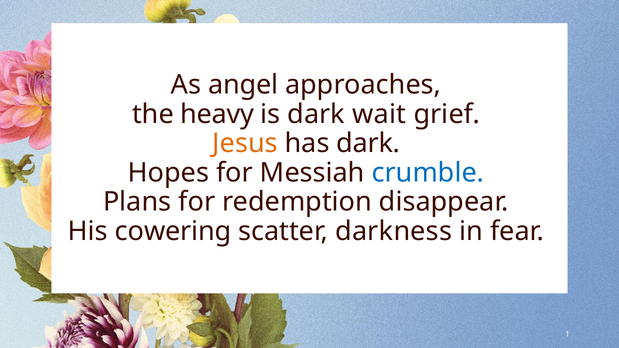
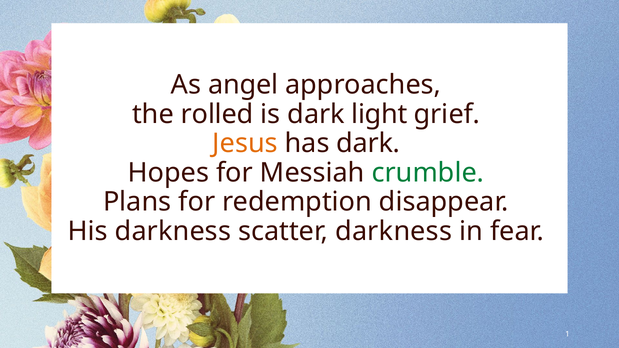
heavy: heavy -> rolled (217, 114)
wait: wait -> light (379, 114)
crumble colour: blue -> green (428, 173)
His cowering: cowering -> darkness (173, 231)
